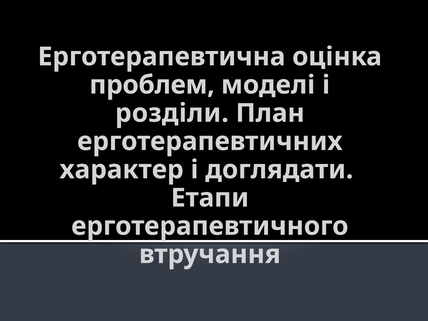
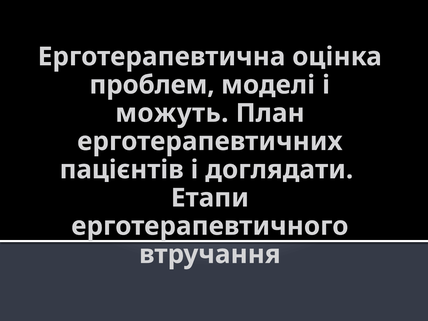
розділи: розділи -> можуть (172, 113)
характер: характер -> пацієнтів (122, 170)
